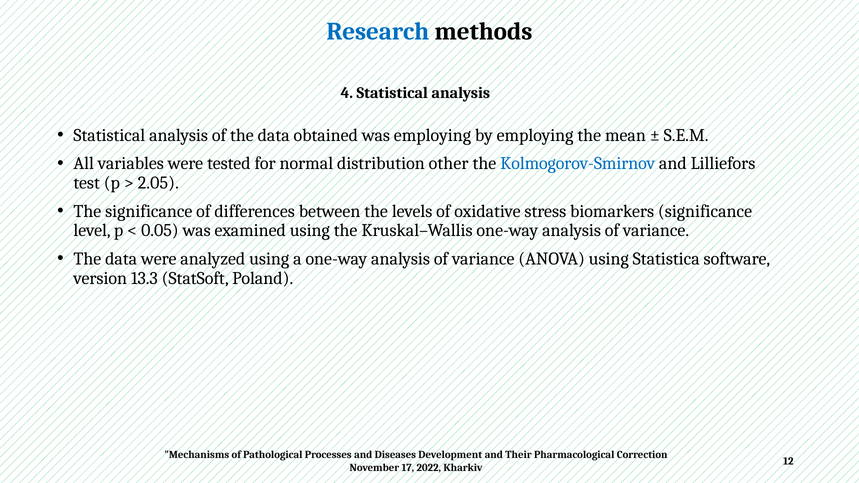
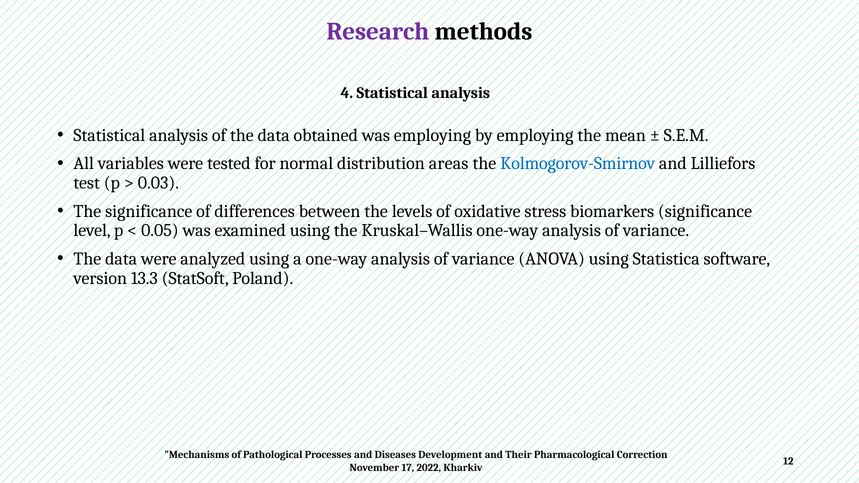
Research colour: blue -> purple (378, 32)
other: other -> areas (449, 164)
2.05: 2.05 -> 0.03 (158, 183)
